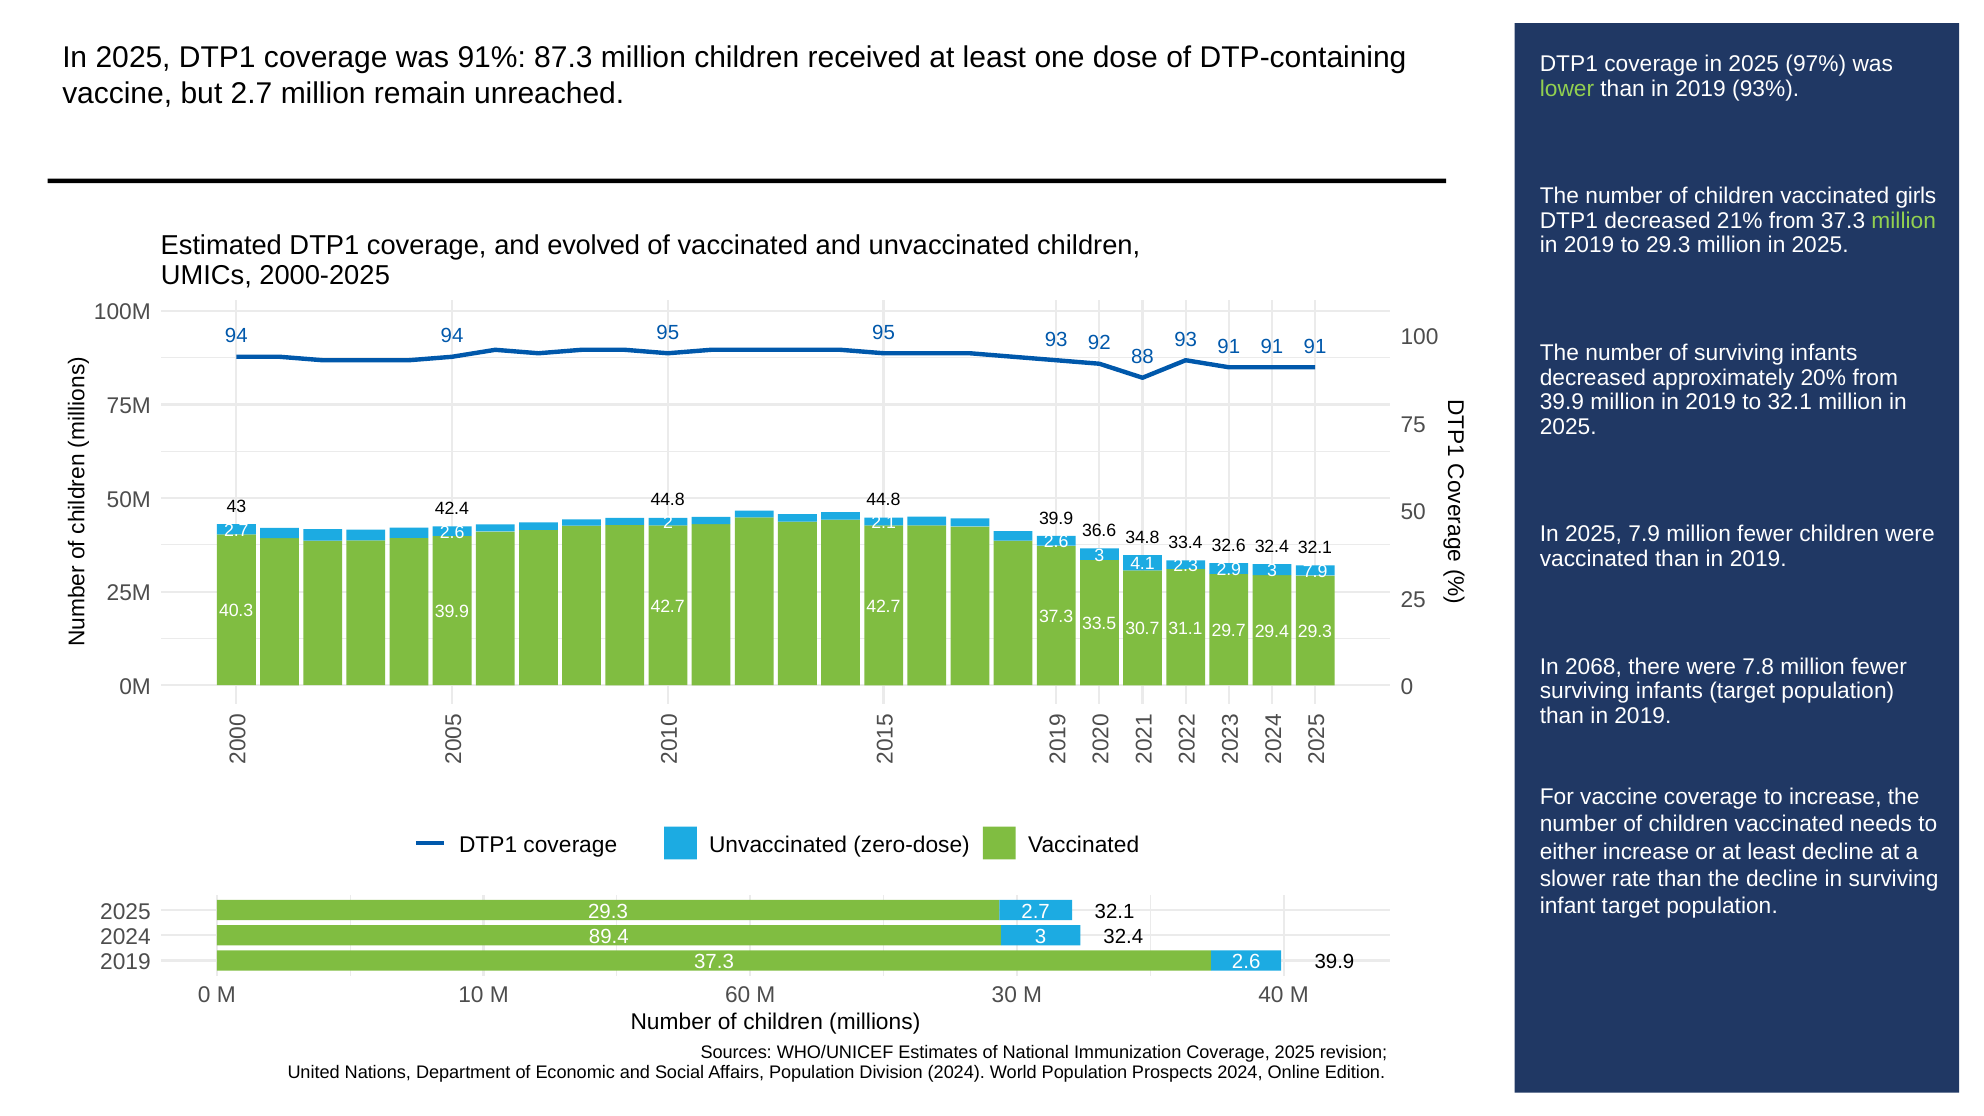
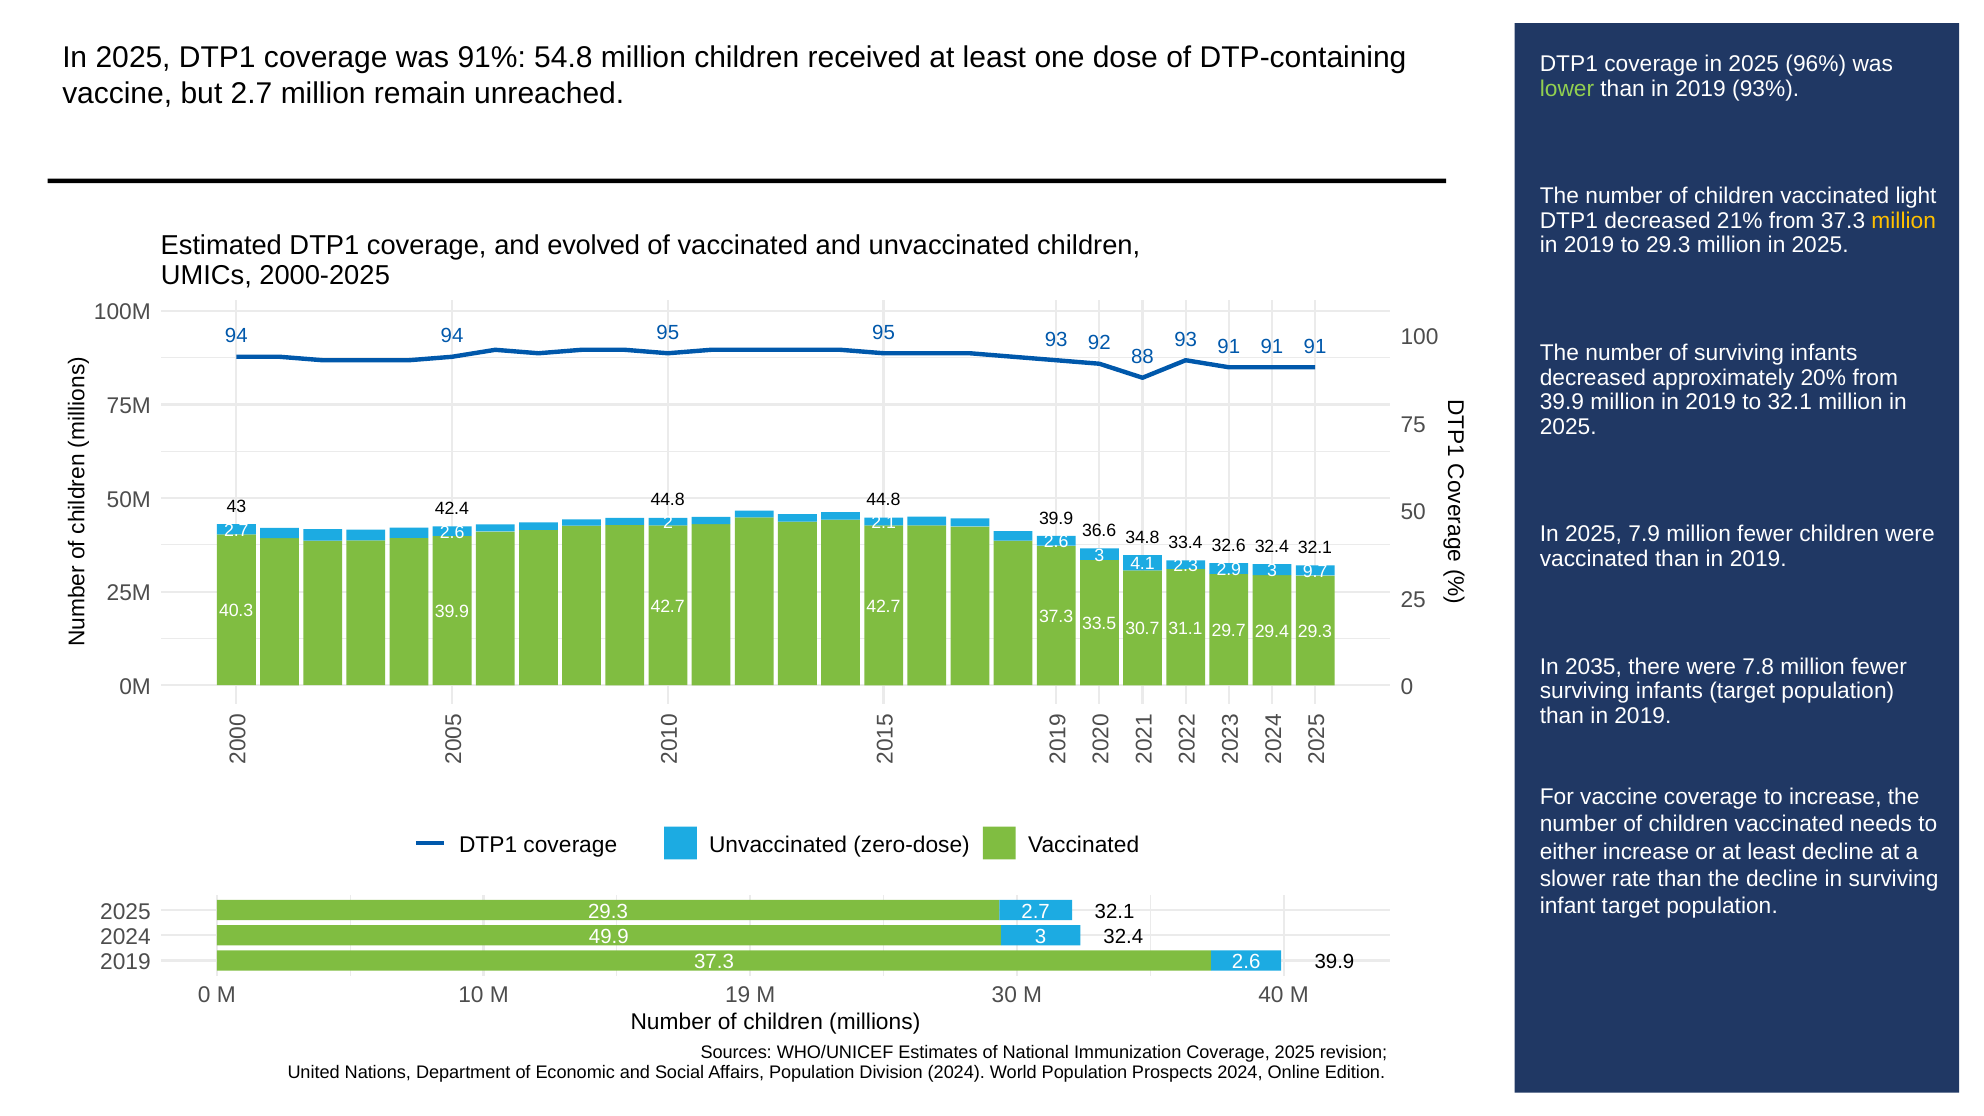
87.3: 87.3 -> 54.8 (563, 57)
97%: 97% -> 96% (1816, 64)
girls: girls -> light (1916, 196)
million colour: light green -> yellow (1904, 221)
7.9: 7.9 -> 9.7 (1315, 572)
2068: 2068 -> 2035 (1593, 667)
89.4: 89.4 -> 49.9 (609, 937)
60: 60 -> 19 (738, 995)
